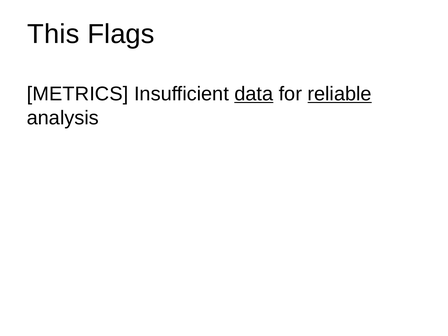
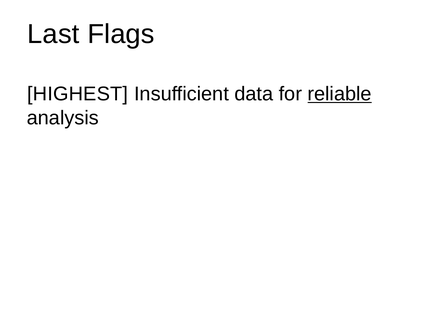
This: This -> Last (53, 34)
METRICS: METRICS -> HIGHEST (78, 94)
data underline: present -> none (254, 94)
